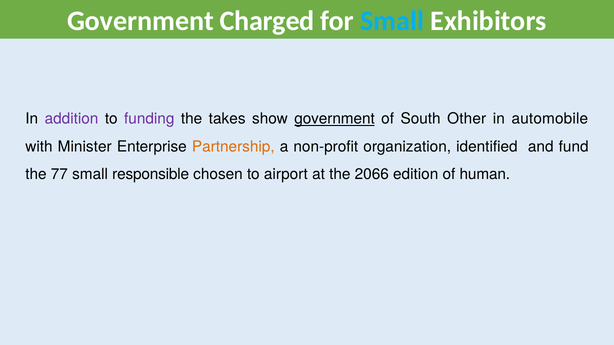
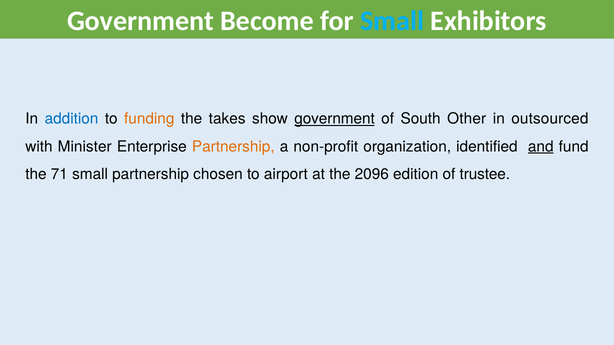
Charged: Charged -> Become (267, 21)
addition colour: purple -> blue (72, 119)
funding colour: purple -> orange (149, 119)
automobile: automobile -> outsourced (550, 119)
and underline: none -> present (541, 147)
77: 77 -> 71 (59, 174)
small responsible: responsible -> partnership (151, 174)
2066: 2066 -> 2096 (372, 174)
human: human -> trustee (485, 174)
